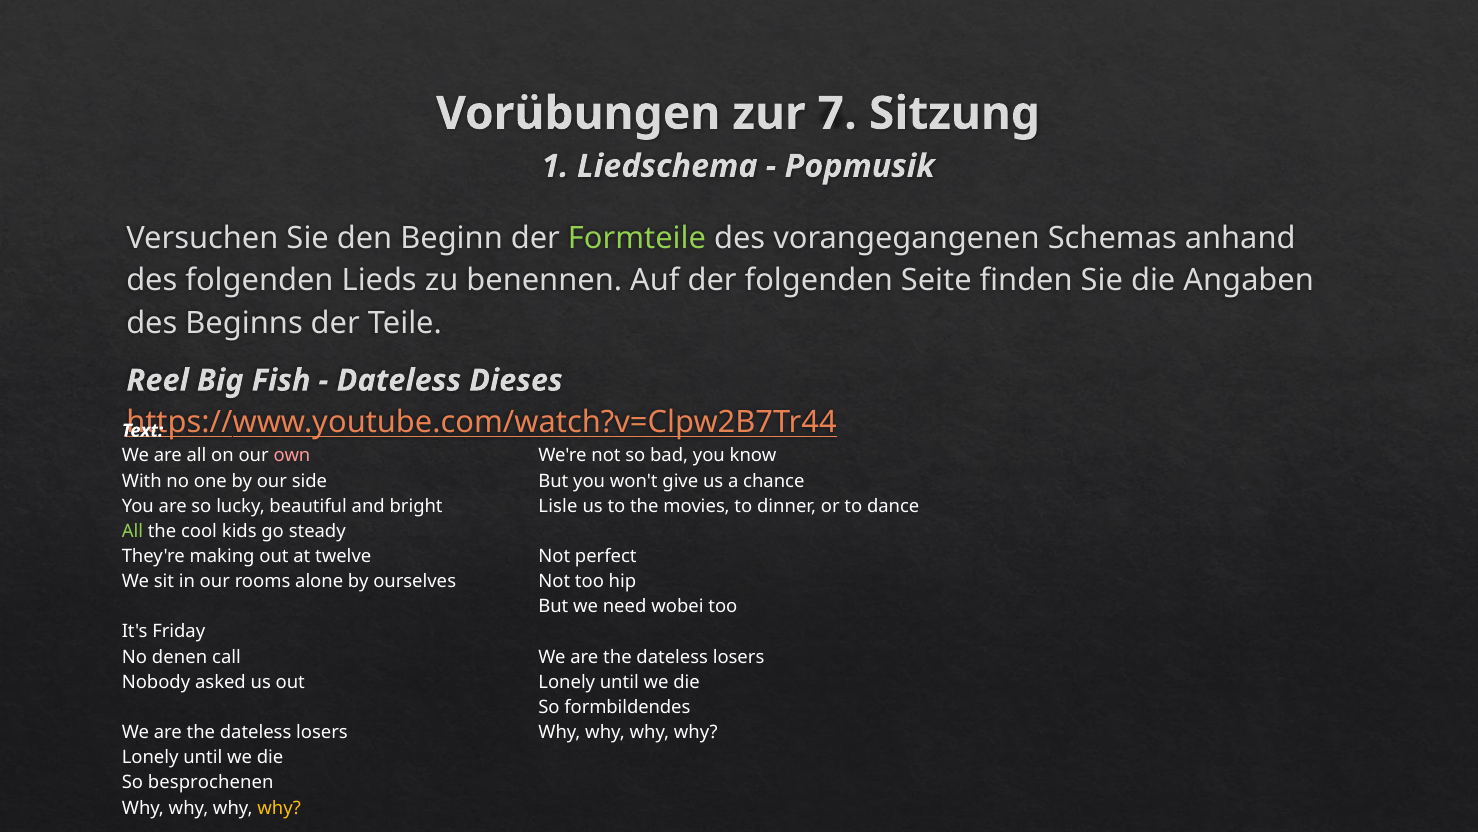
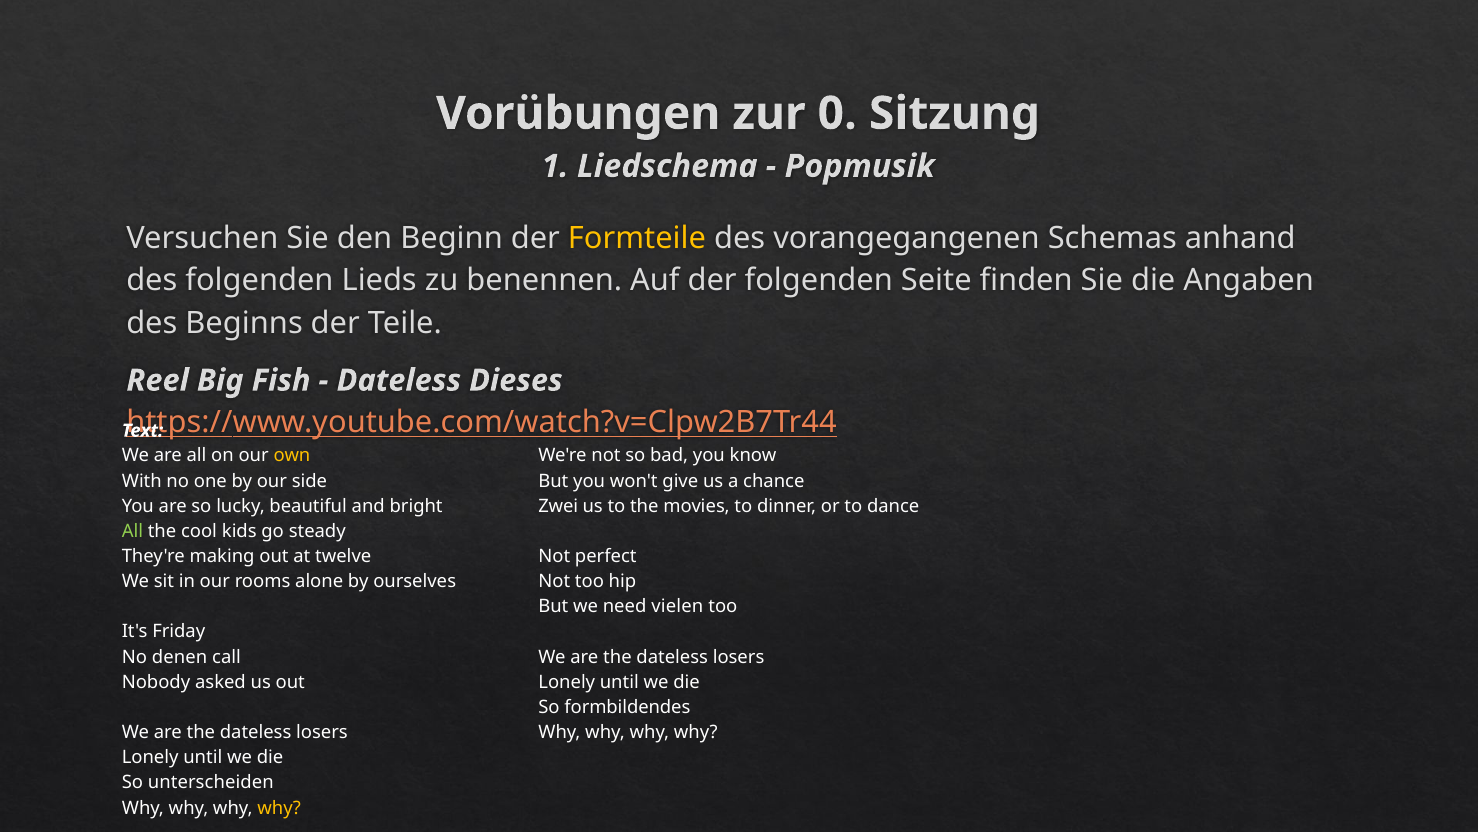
7: 7 -> 0 (837, 113)
Formteile colour: light green -> yellow (637, 238)
own colour: pink -> yellow (292, 455)
Lisle: Lisle -> Zwei (558, 506)
wobei: wobei -> vielen (677, 606)
besprochenen: besprochenen -> unterscheiden (211, 782)
